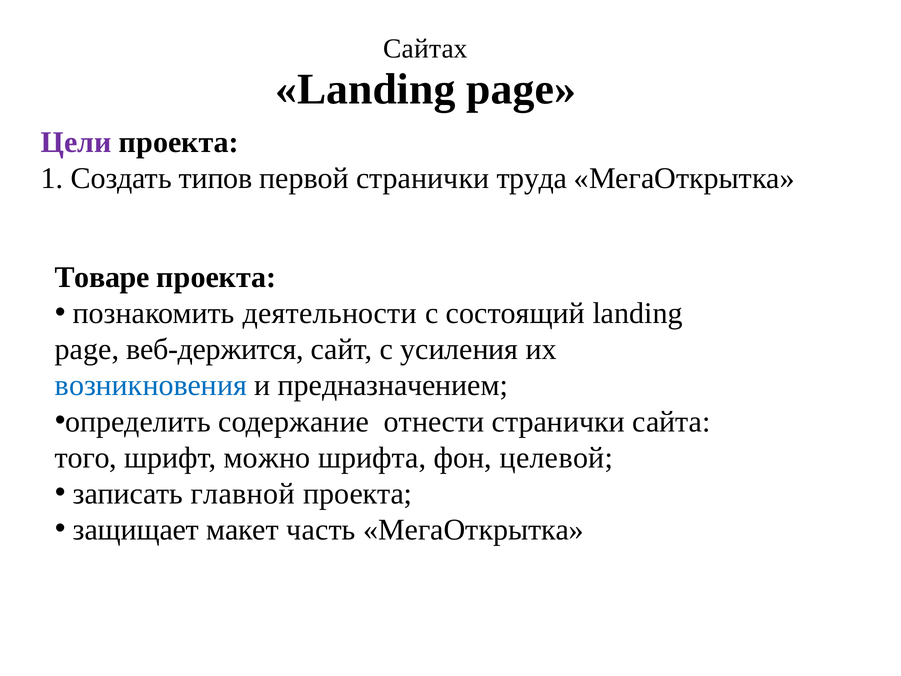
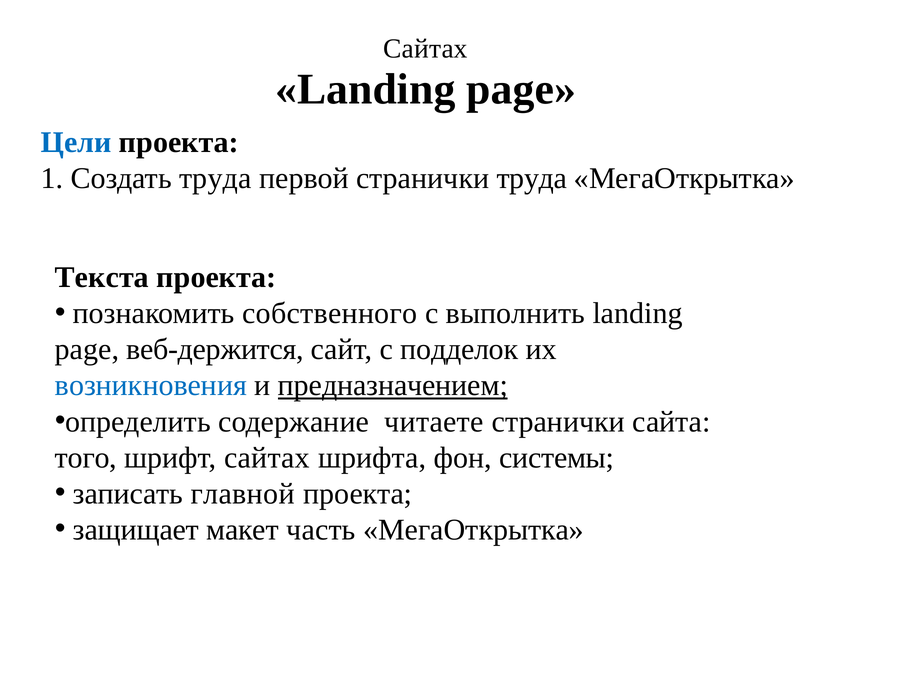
Цели colour: purple -> blue (76, 142)
Создать типов: типов -> труда (215, 178)
Товаре: Товаре -> Текста (102, 277)
деятельности: деятельности -> собственного (330, 313)
состоящий: состоящий -> выполнить (515, 313)
усиления: усиления -> подделок (459, 349)
предназначением underline: none -> present (393, 385)
отнести: отнести -> читаете (434, 421)
шрифт можно: можно -> сайтах (267, 457)
целевой: целевой -> системы (557, 457)
